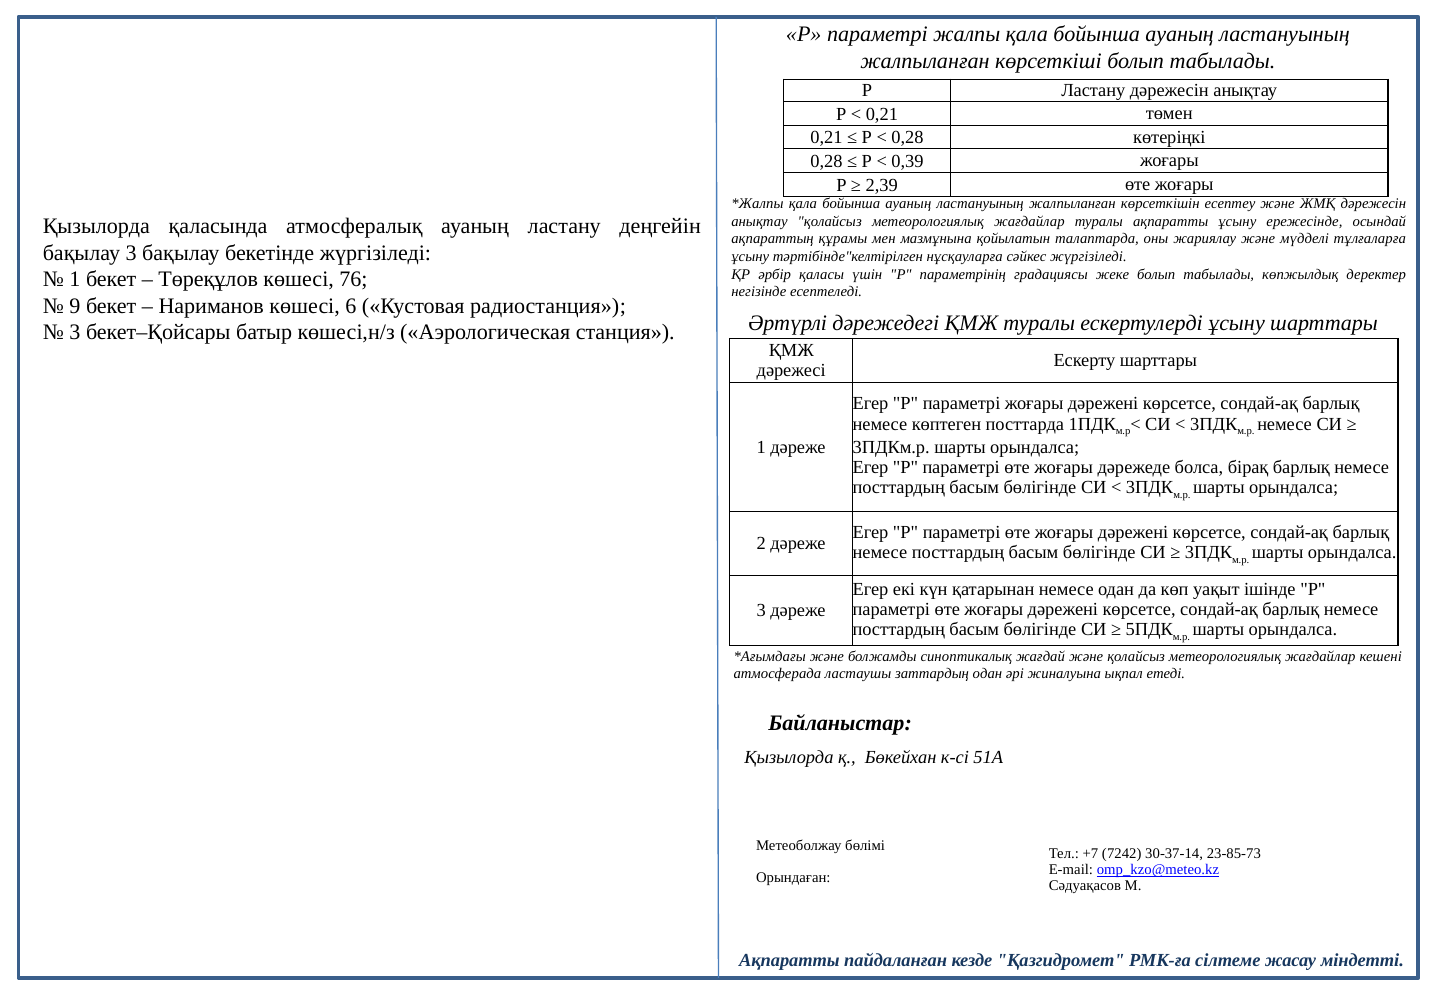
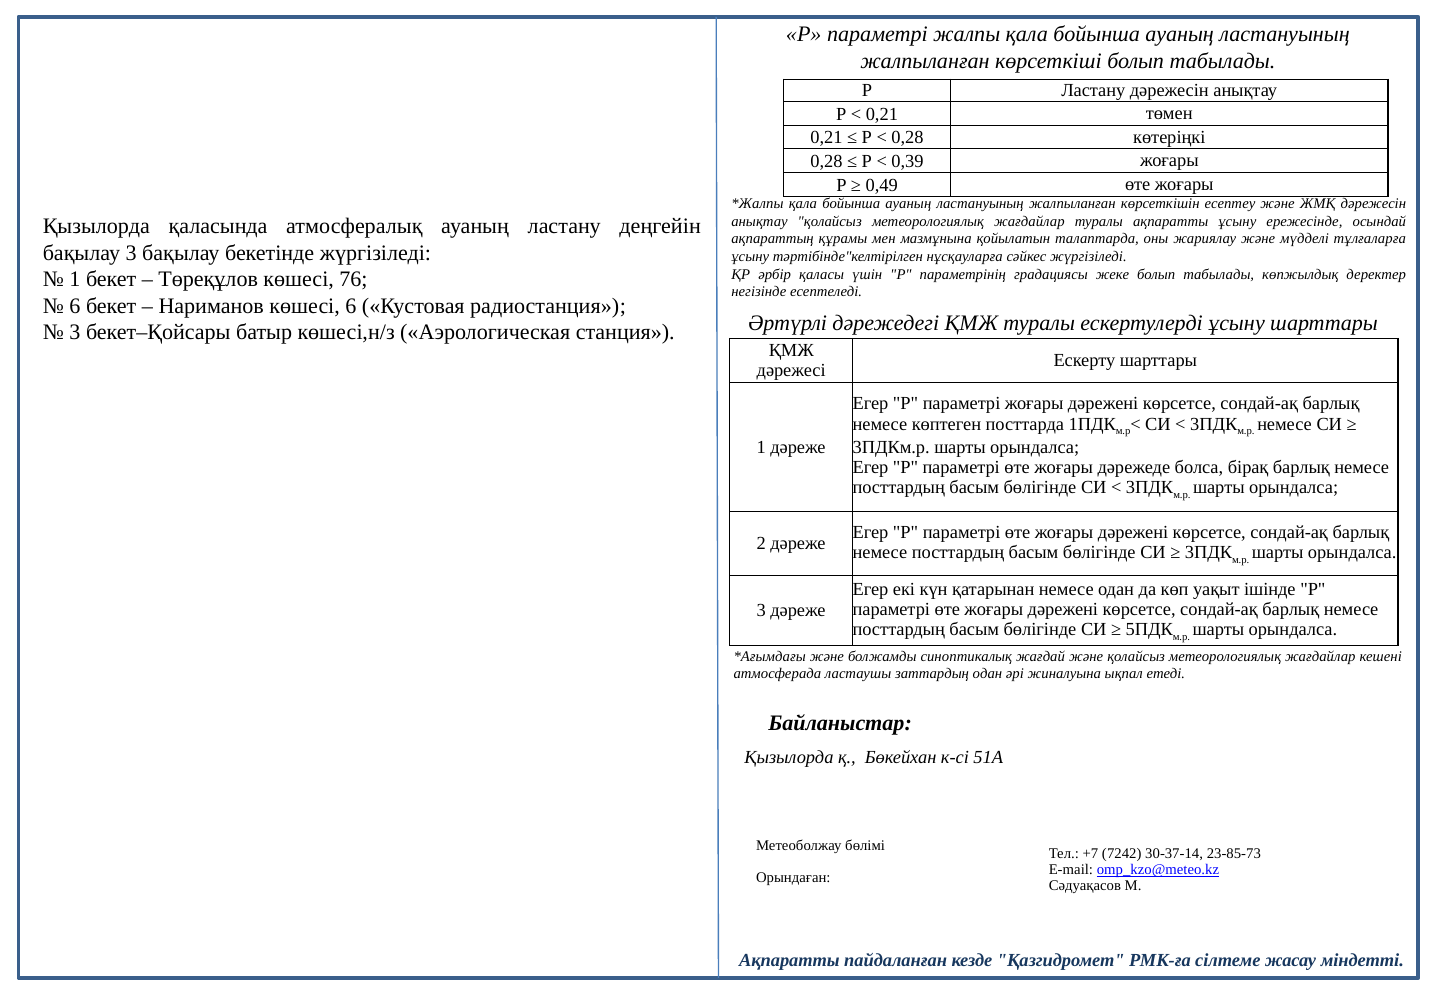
2,39: 2,39 -> 0,49 (882, 185)
9: 9 -> 6 (75, 306)
